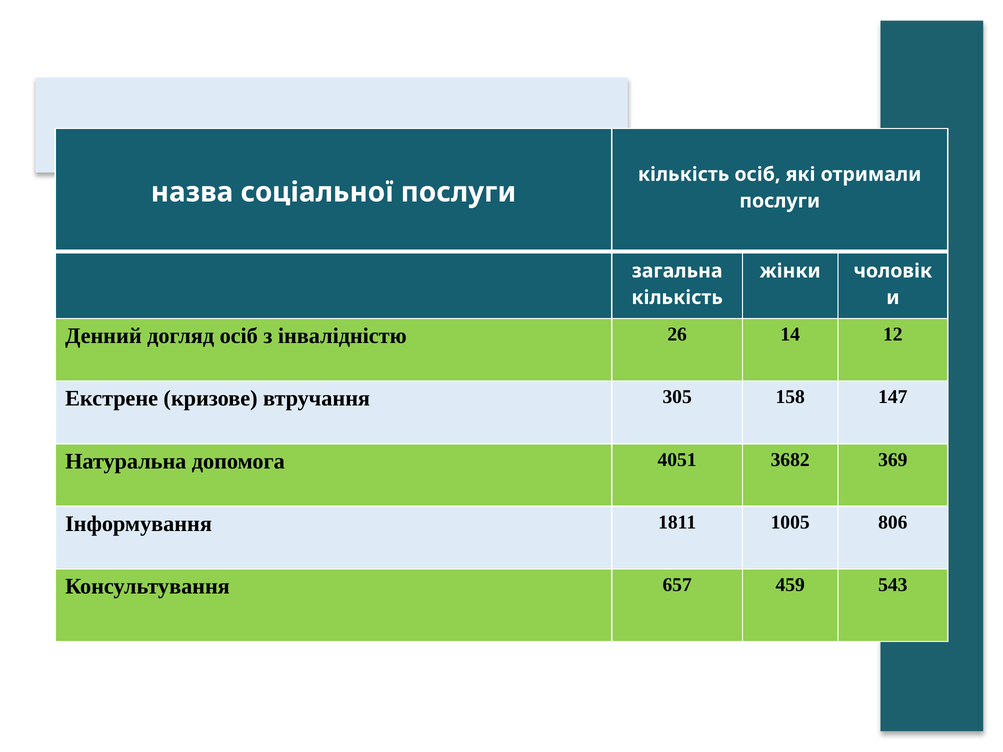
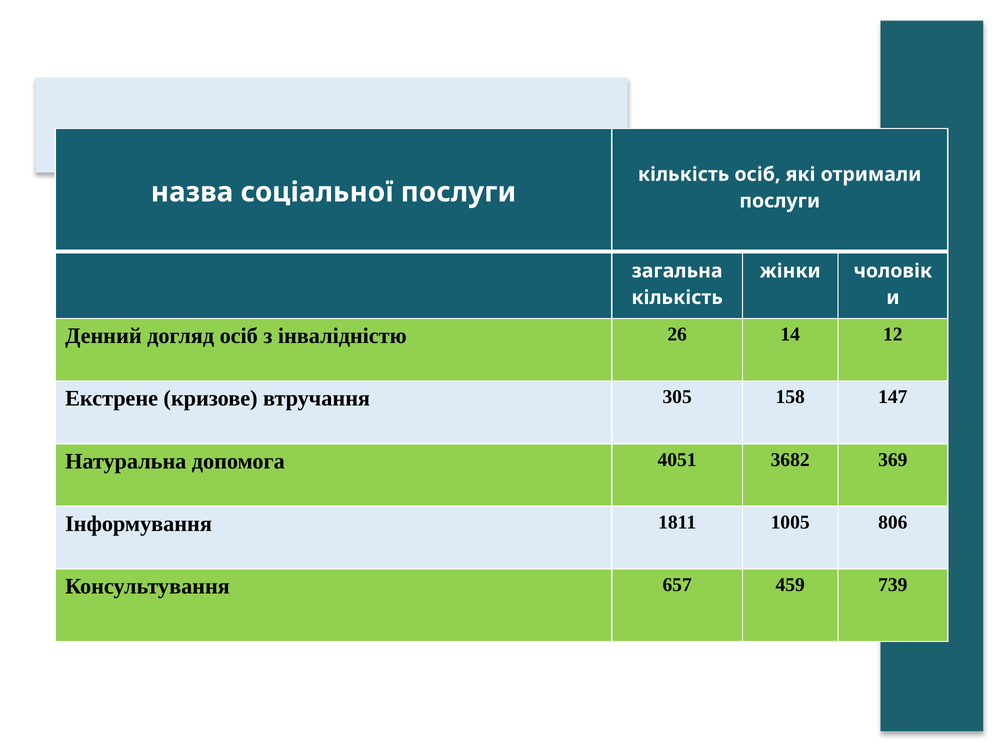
543: 543 -> 739 (893, 585)
